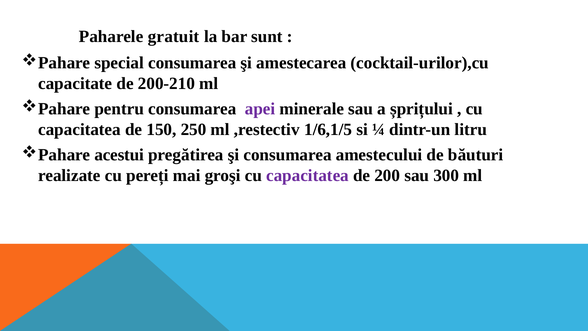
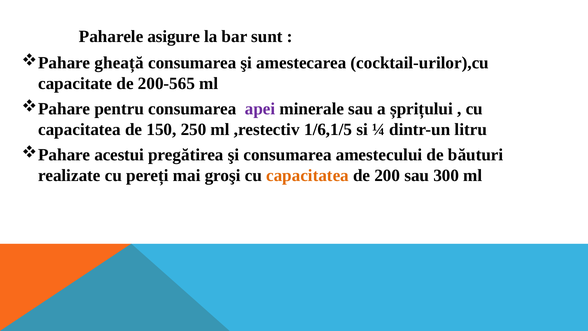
gratuit: gratuit -> asigure (174, 36)
special: special -> gheață (119, 63)
200-210: 200-210 -> 200-565 (166, 83)
capacitatea colour: purple -> orange (307, 175)
